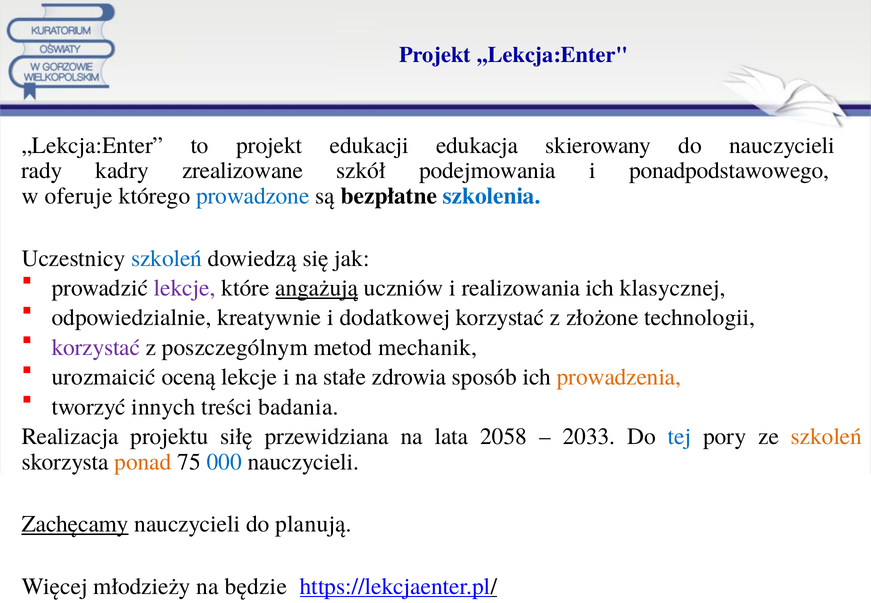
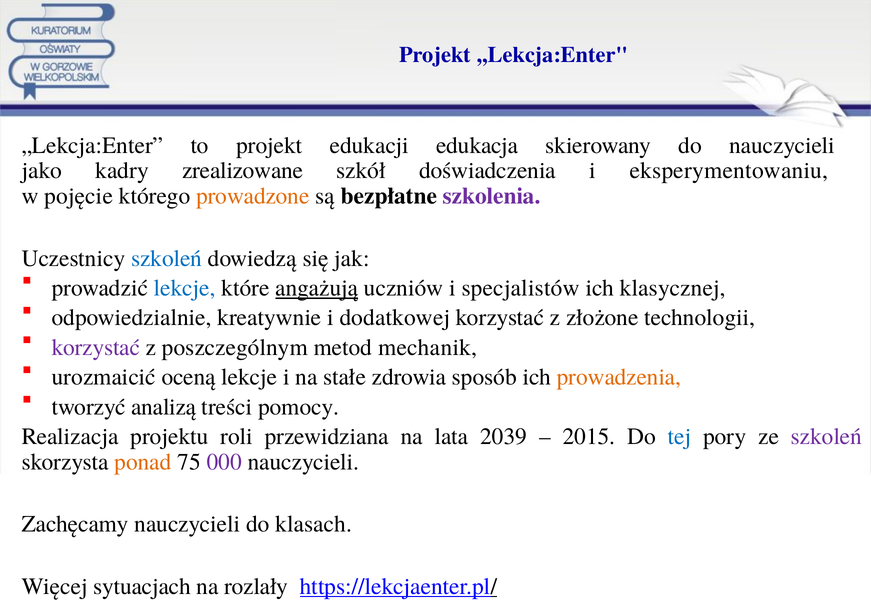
rady: rady -> jako (42, 171)
podejmowania: podejmowania -> doświadczenia (487, 171)
ponadpodstawowego: ponadpodstawowego -> eksperymentowaniu (729, 171)
oferuje: oferuje -> pojęcie (79, 196)
prowadzone colour: blue -> orange (253, 196)
szkolenia colour: blue -> purple (492, 196)
lekcje colour: purple -> blue (185, 288)
realizowania: realizowania -> specjalistów (521, 288)
innych: innych -> analizą (164, 407)
badania: badania -> pomocy (299, 407)
siłę: siłę -> roli (237, 437)
2058: 2058 -> 2039 (504, 437)
2033: 2033 -> 2015 (589, 437)
szkoleń colour: orange -> purple (826, 437)
000 colour: blue -> purple (224, 462)
Zachęcamy underline: present -> none (75, 524)
planują: planują -> klasach (314, 524)
młodzieży: młodzieży -> sytuacjach (142, 586)
będzie: będzie -> rozlały (256, 586)
